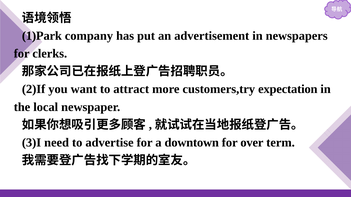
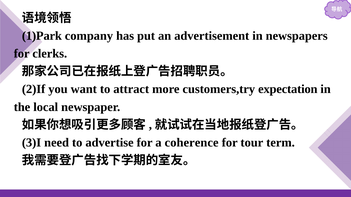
downtown: downtown -> coherence (192, 143)
over: over -> tour (252, 143)
